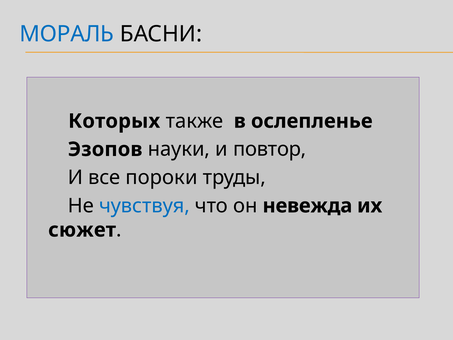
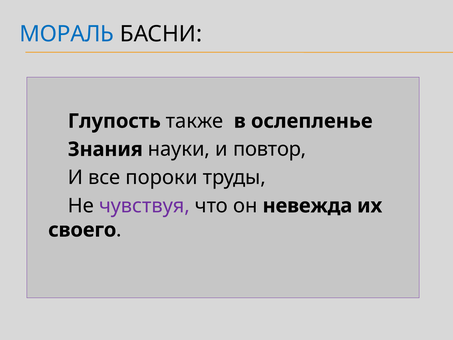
Которых: Которых -> Глупость (114, 121)
Эзопов: Эзопов -> Знания (105, 149)
чувствуя colour: blue -> purple (144, 206)
сюжет: сюжет -> своего (82, 230)
